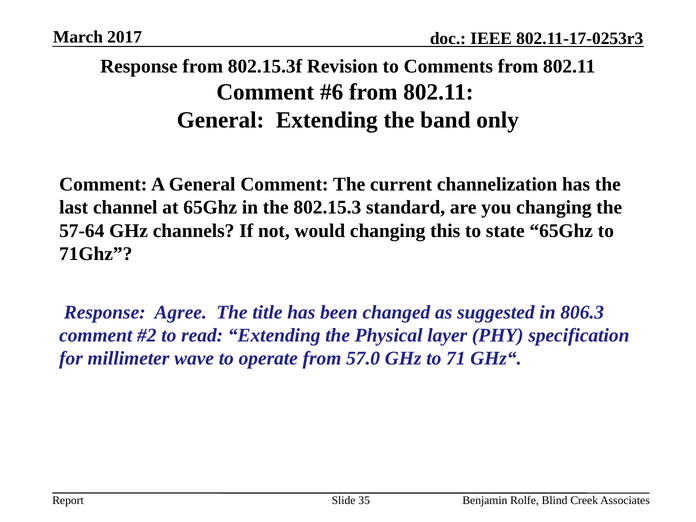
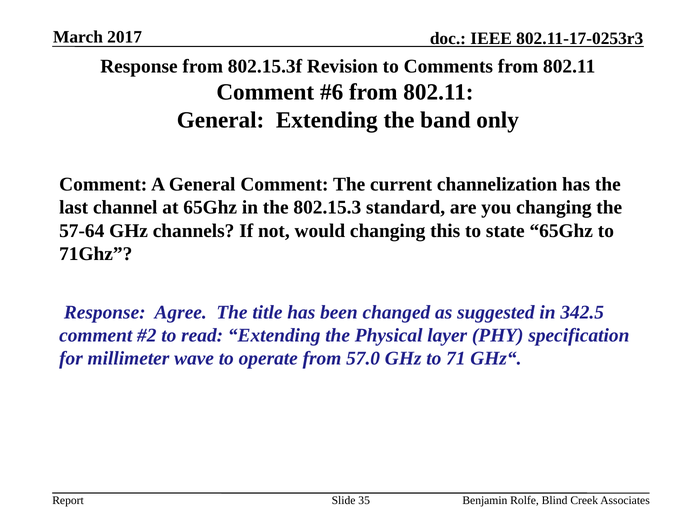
806.3: 806.3 -> 342.5 (582, 312)
